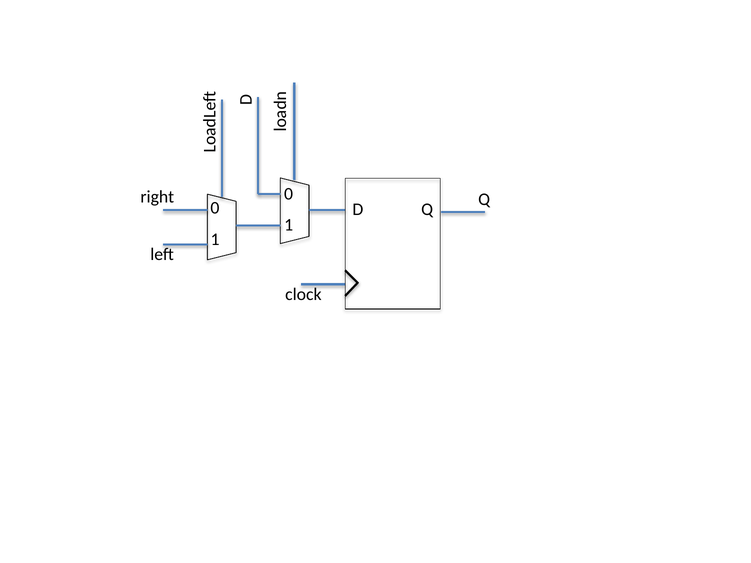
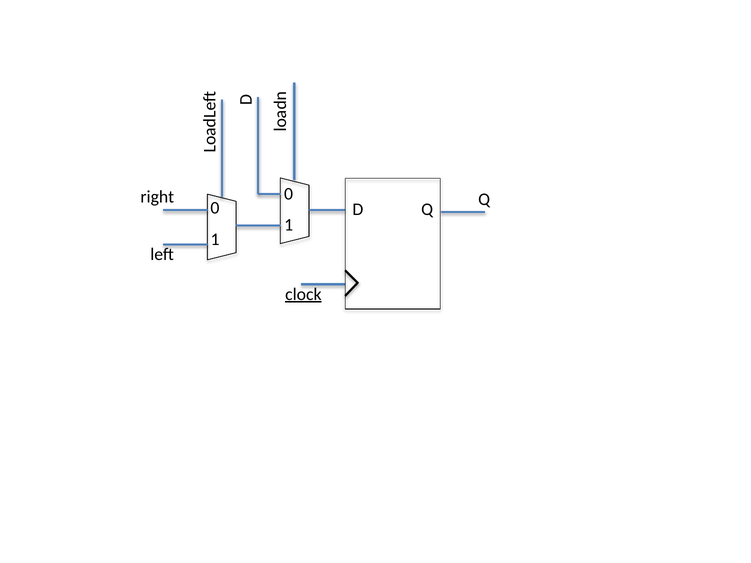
clock underline: none -> present (303, 294)
